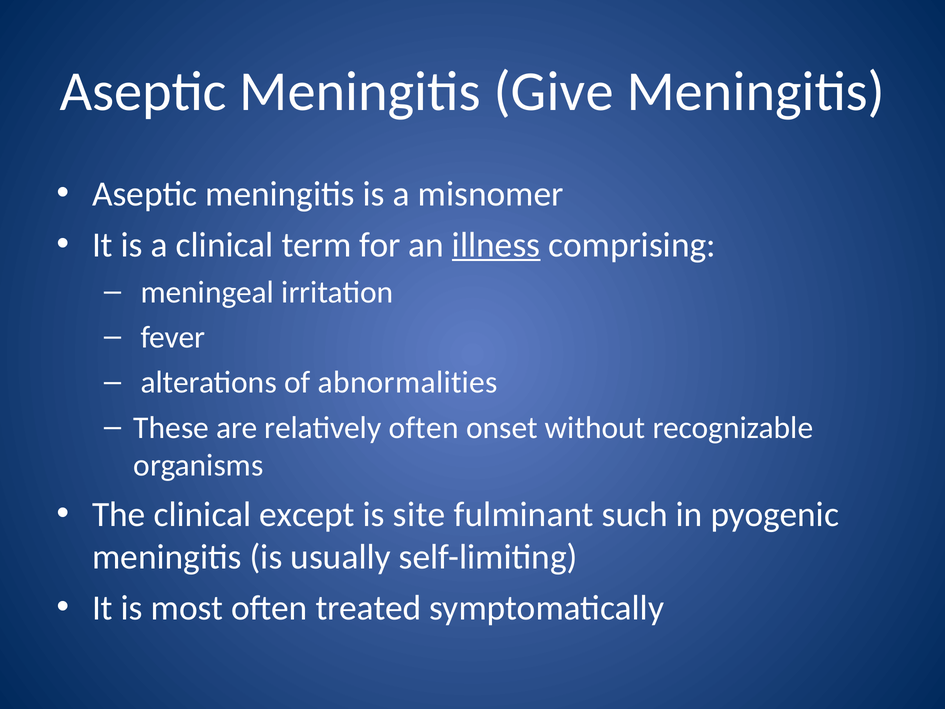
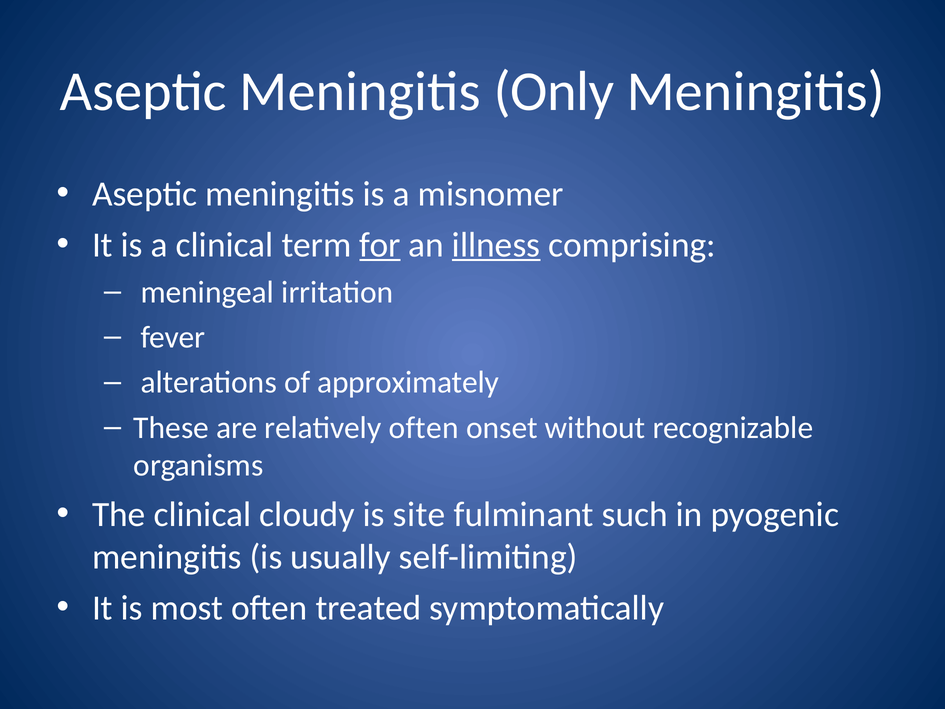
Give: Give -> Only (554, 91)
for underline: none -> present (380, 245)
abnormalities: abnormalities -> approximately (408, 382)
except: except -> cloudy (307, 514)
